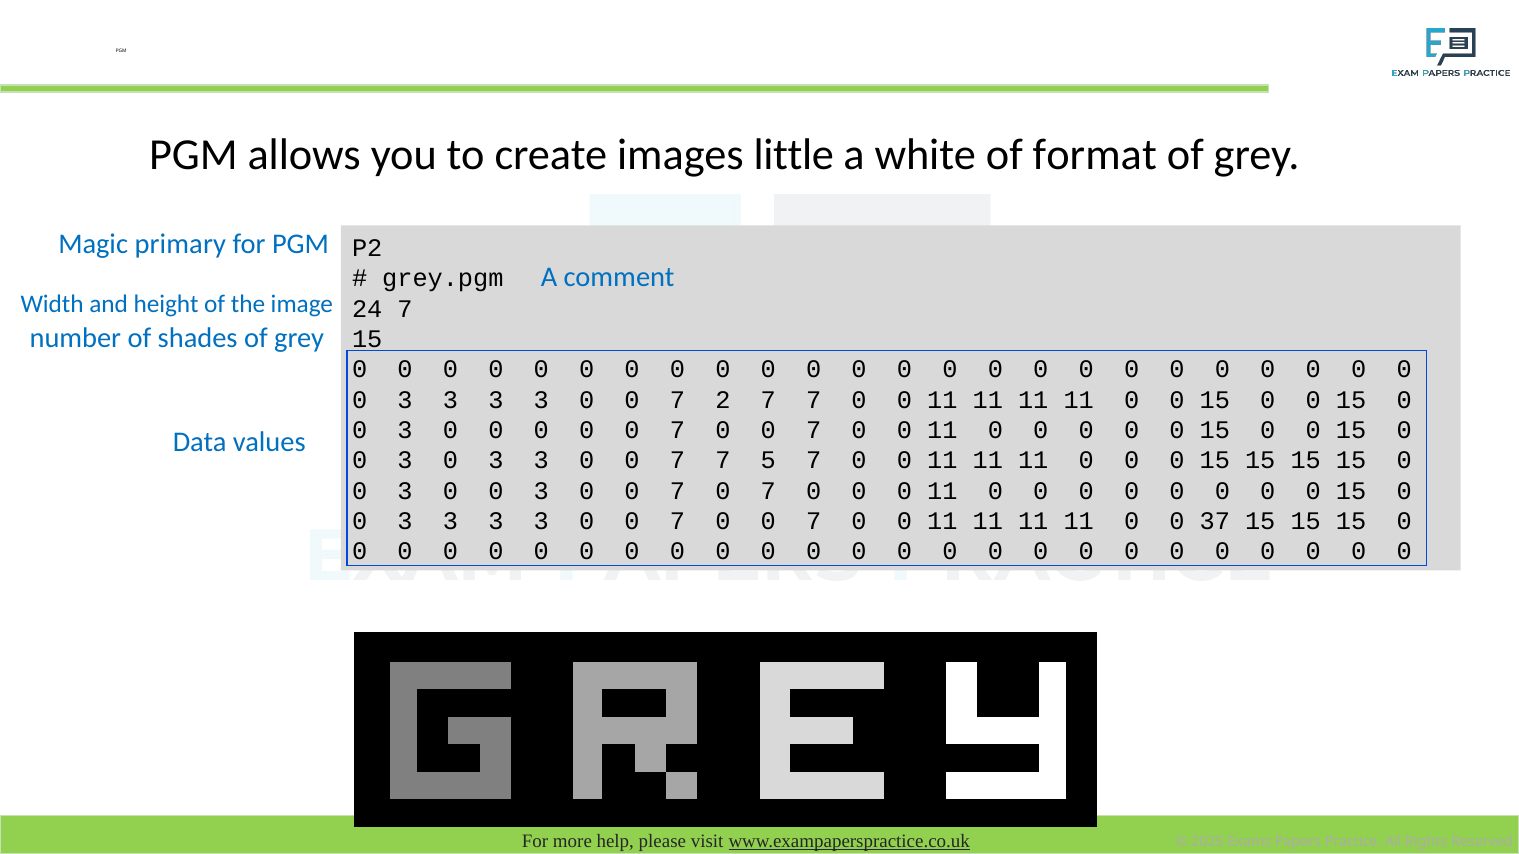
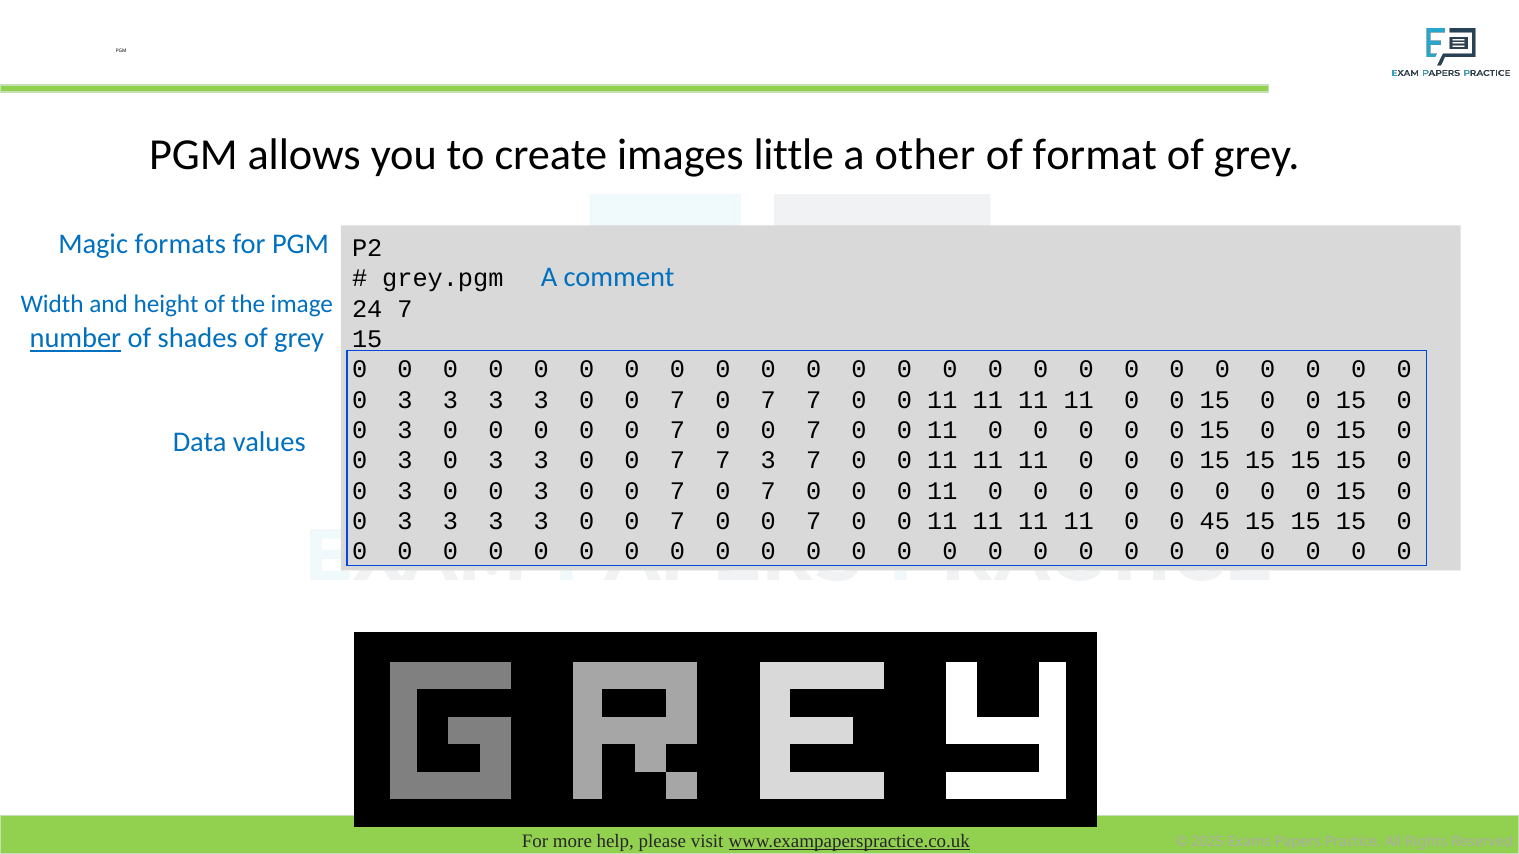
white: white -> other (925, 155)
primary: primary -> formats (180, 245)
number underline: none -> present (75, 339)
2: 2 -> 0 (723, 400)
7 5: 5 -> 3 (768, 461)
37: 37 -> 45 (1215, 521)
